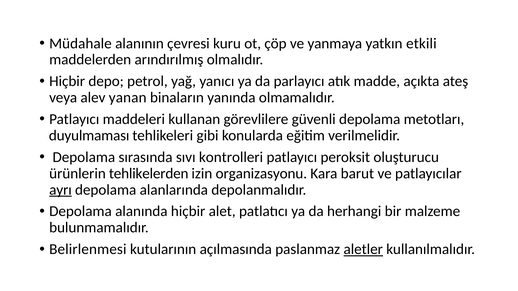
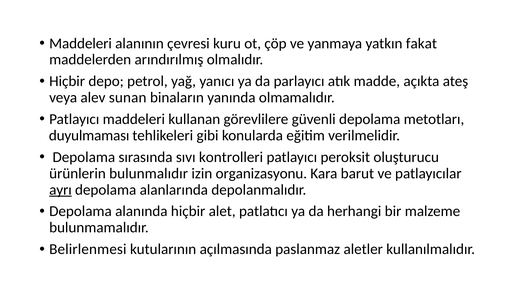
Müdahale: Müdahale -> Maddeleri (81, 43)
etkili: etkili -> fakat (421, 43)
yanan: yanan -> sunan (128, 98)
tehlikelerden: tehlikelerden -> bulunmalıdır (149, 174)
aletler underline: present -> none (363, 250)
